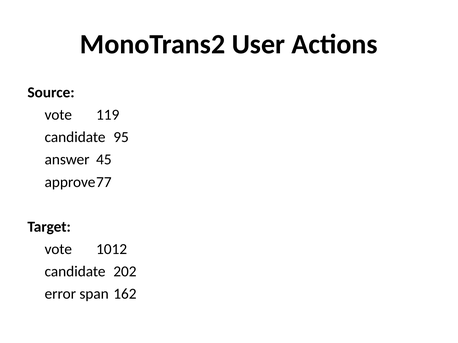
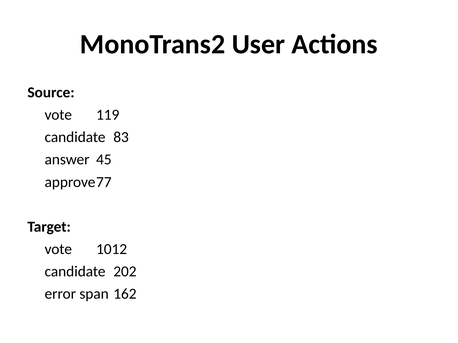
95: 95 -> 83 (121, 137)
